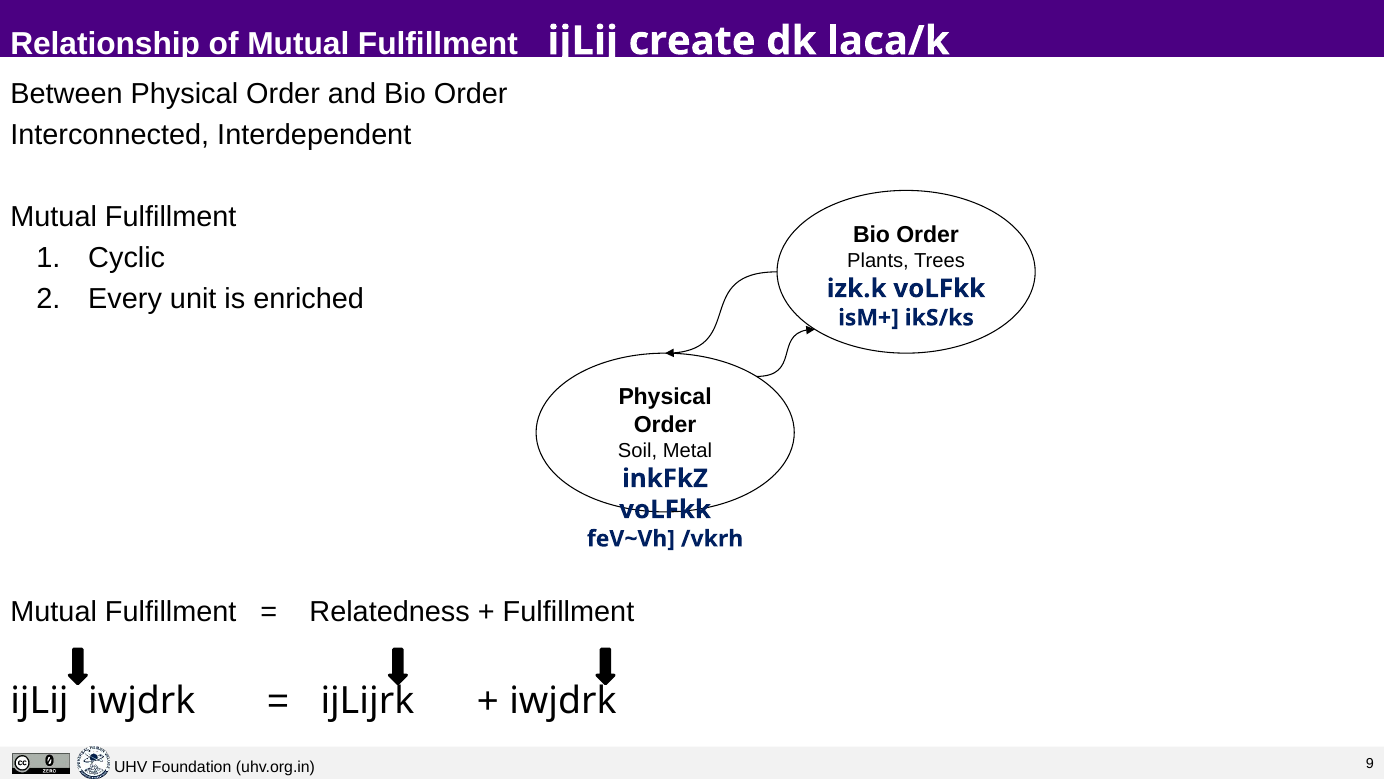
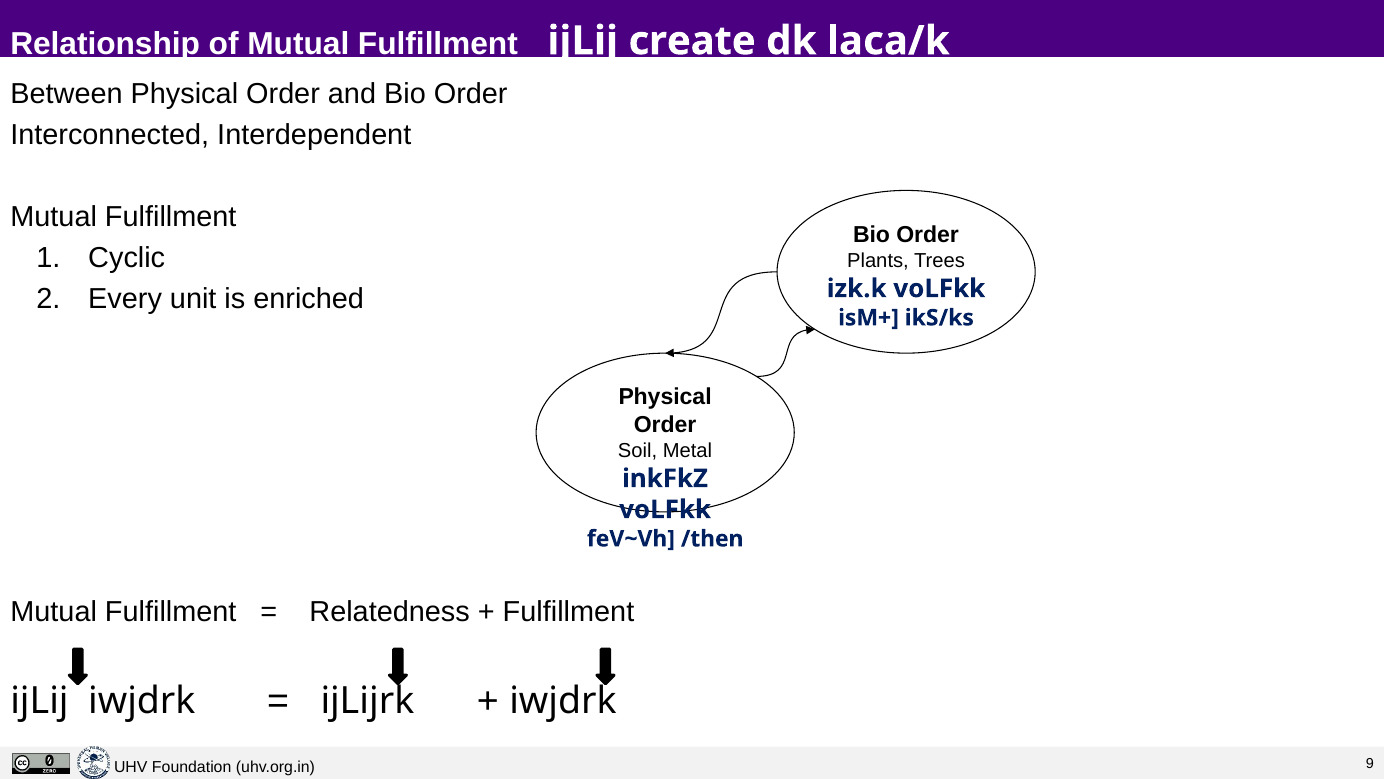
/vkrh: /vkrh -> /then (712, 539)
